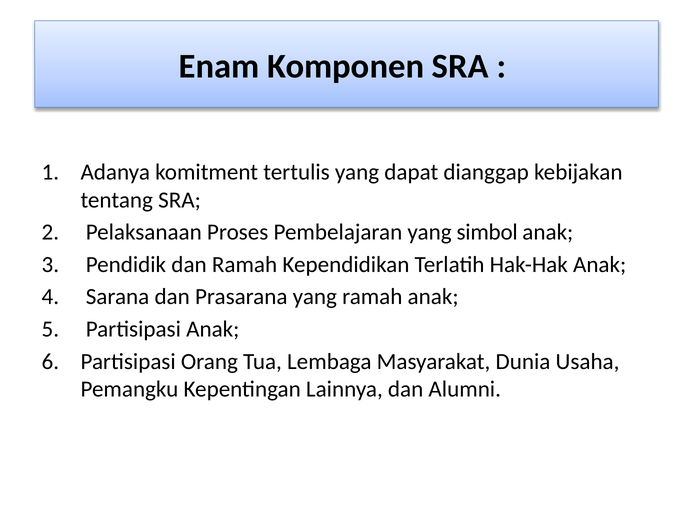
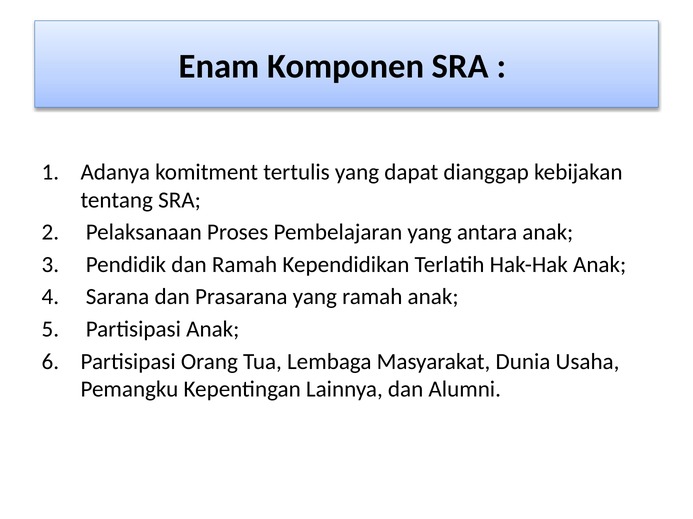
simbol: simbol -> antara (487, 233)
